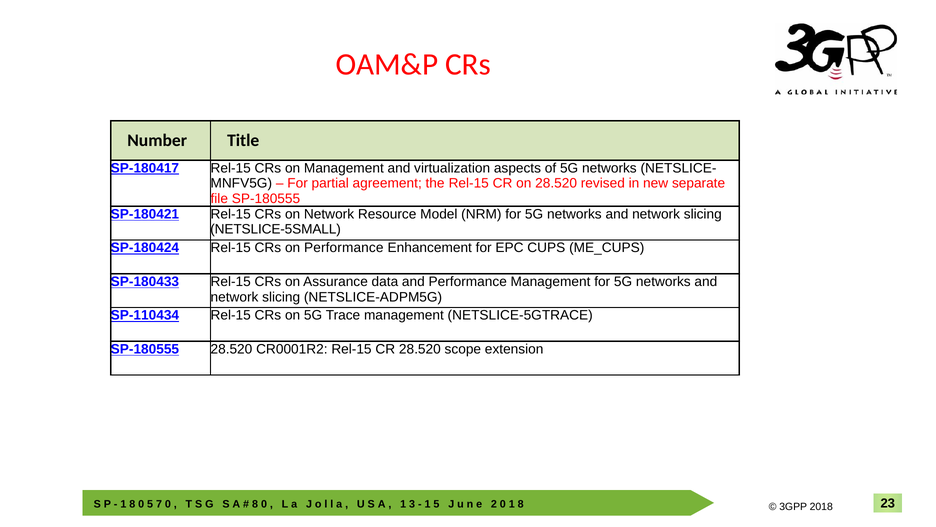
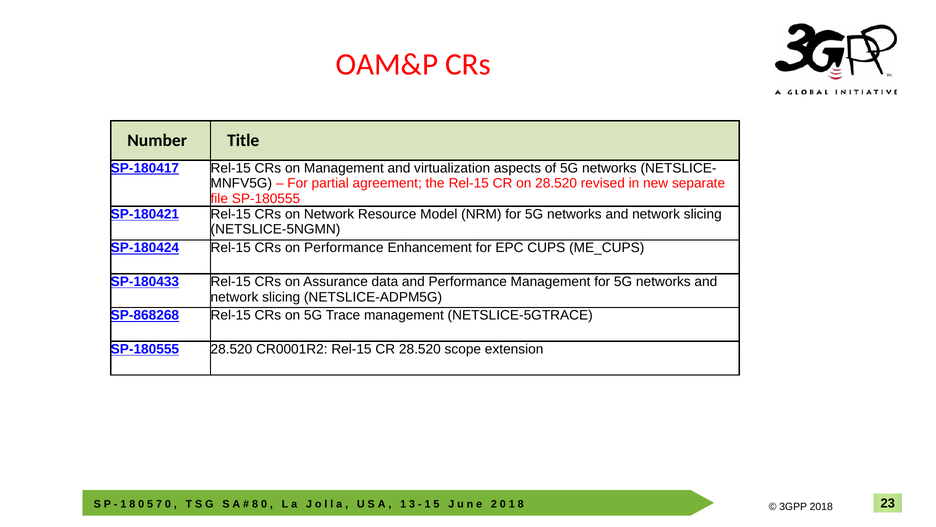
NETSLICE-5SMALL: NETSLICE-5SMALL -> NETSLICE-5NGMN (275, 229)
SP-110434: SP-110434 -> SP-868268 (145, 315)
